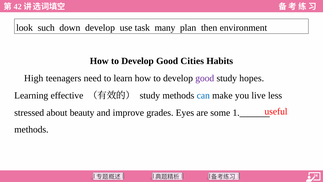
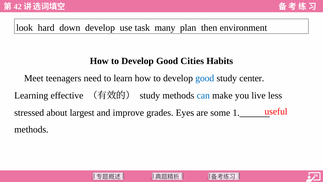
such: such -> hard (46, 28)
High: High -> Meet (34, 78)
good colour: purple -> blue (205, 78)
hopes: hopes -> center (252, 78)
beauty: beauty -> largest (82, 112)
